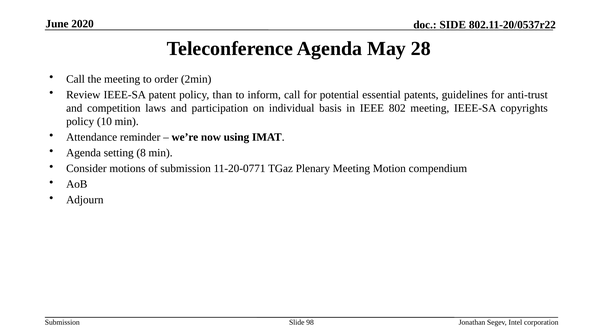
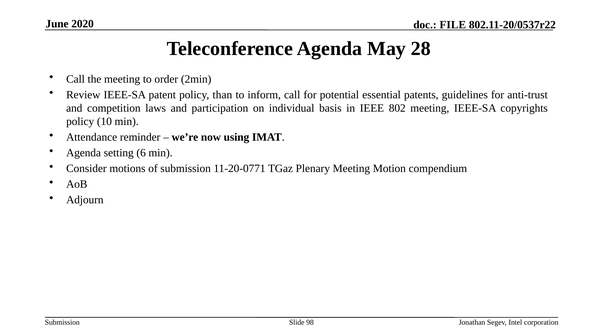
SIDE: SIDE -> FILE (453, 25)
8: 8 -> 6 (141, 153)
